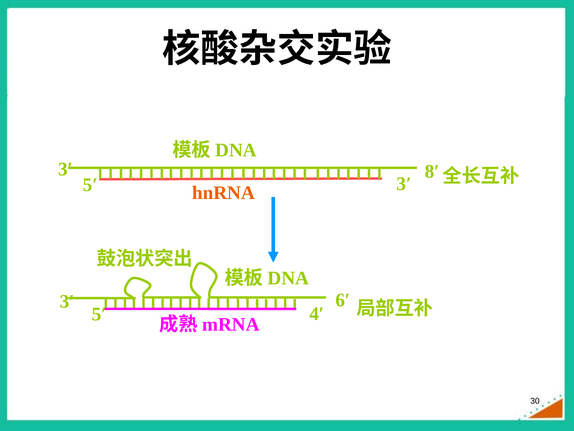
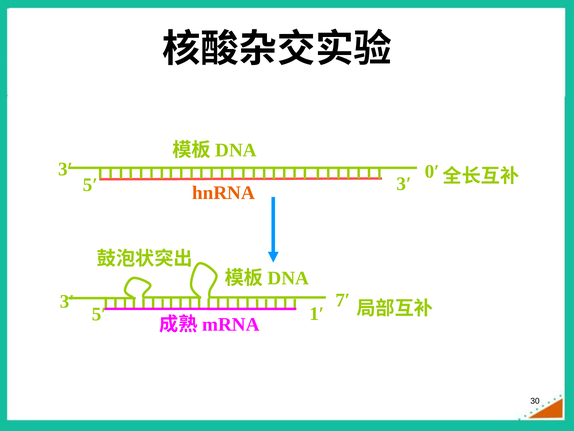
8′: 8′ -> 0′ (432, 171)
6′: 6′ -> 7′ (343, 300)
4′: 4′ -> 1′ (317, 314)
